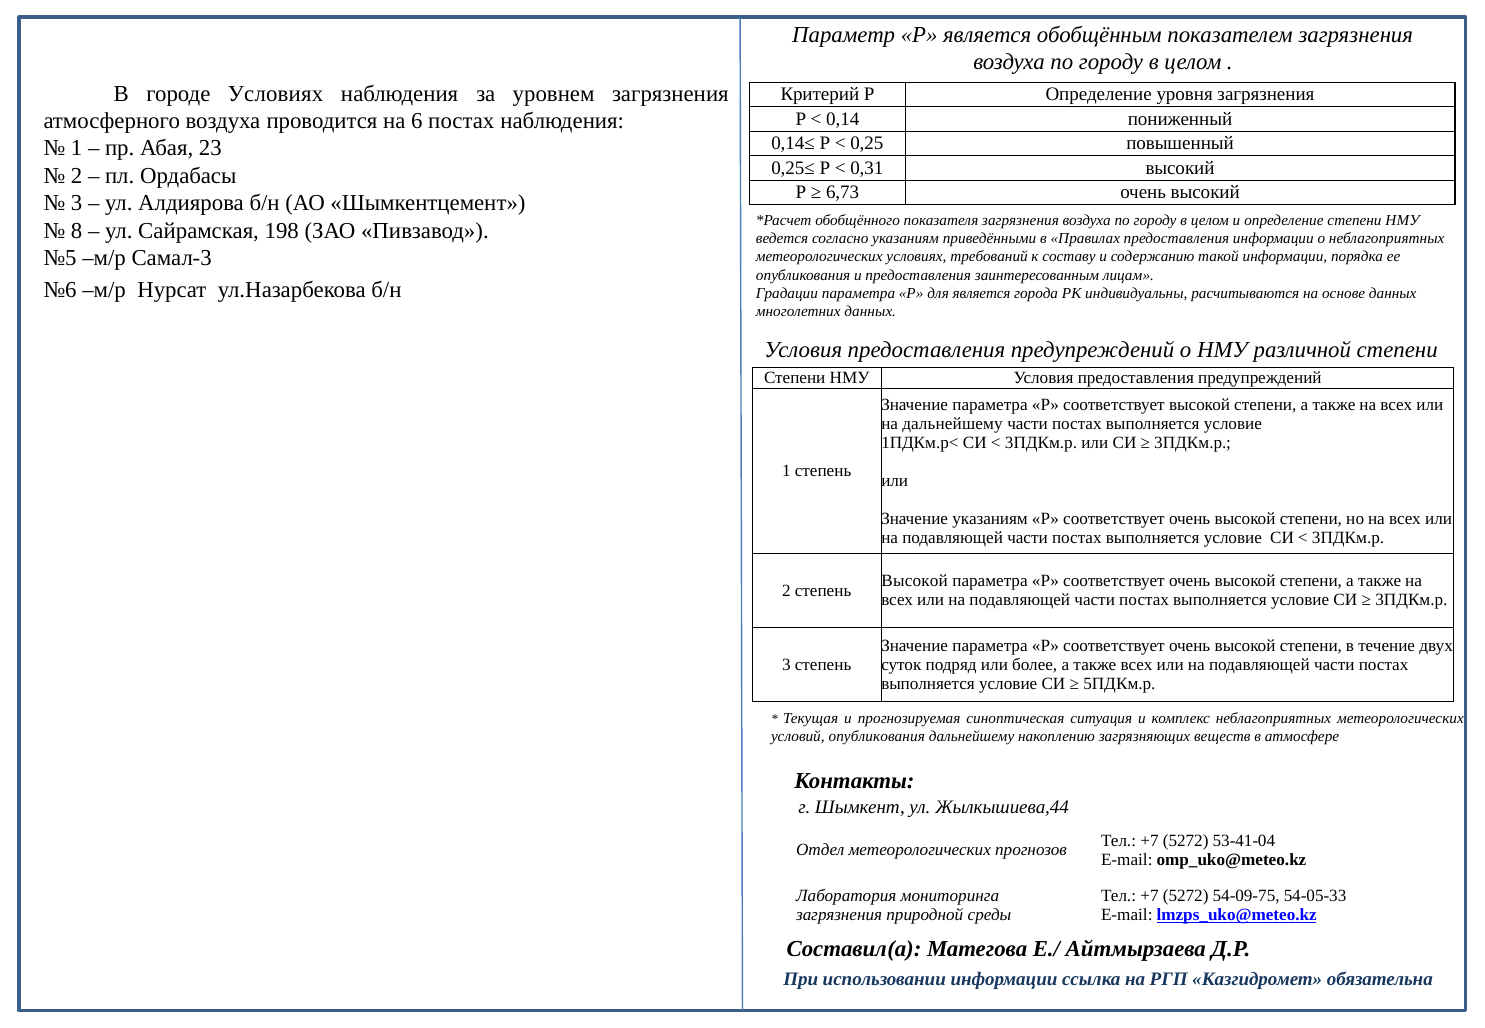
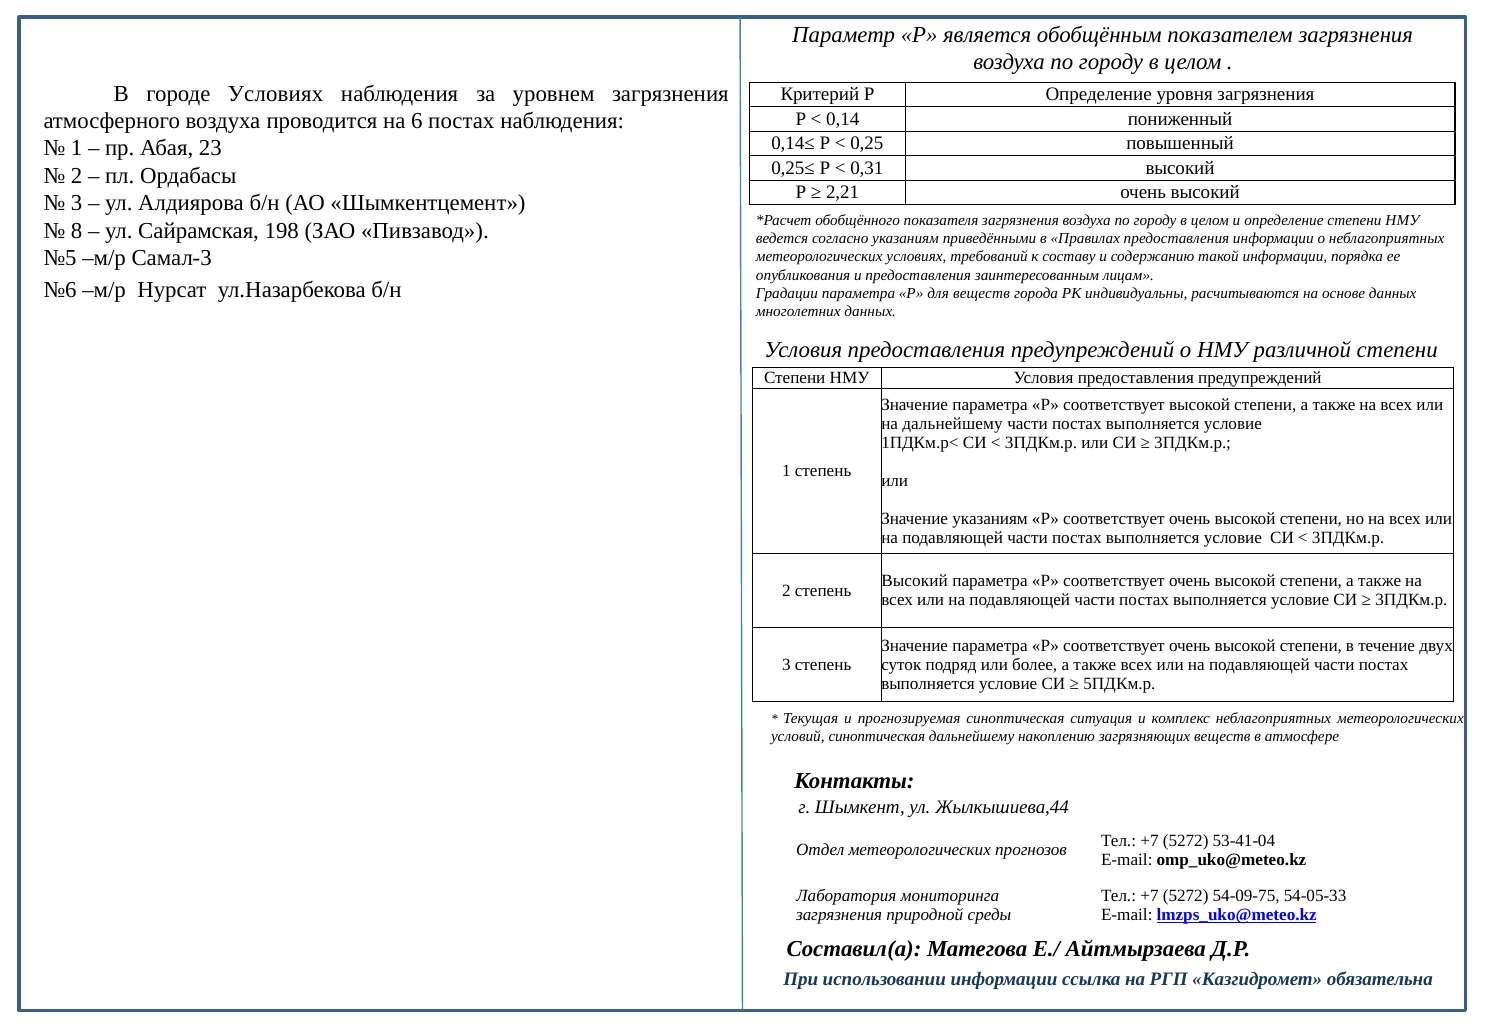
6,73: 6,73 -> 2,21 (843, 192)
для является: является -> веществ (981, 293)
Высокой: Высокой -> Высокий (915, 581)
условий опубликования: опубликования -> синоптическая (877, 736)
